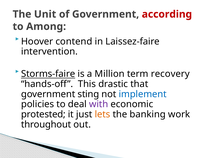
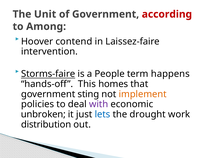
Million: Million -> People (110, 74)
recovery: recovery -> happens (170, 74)
drastic: drastic -> homes (113, 84)
implement colour: blue -> orange (143, 94)
protested: protested -> unbroken (43, 115)
lets colour: orange -> blue (102, 115)
banking: banking -> drought (148, 115)
throughout: throughout -> distribution (46, 125)
